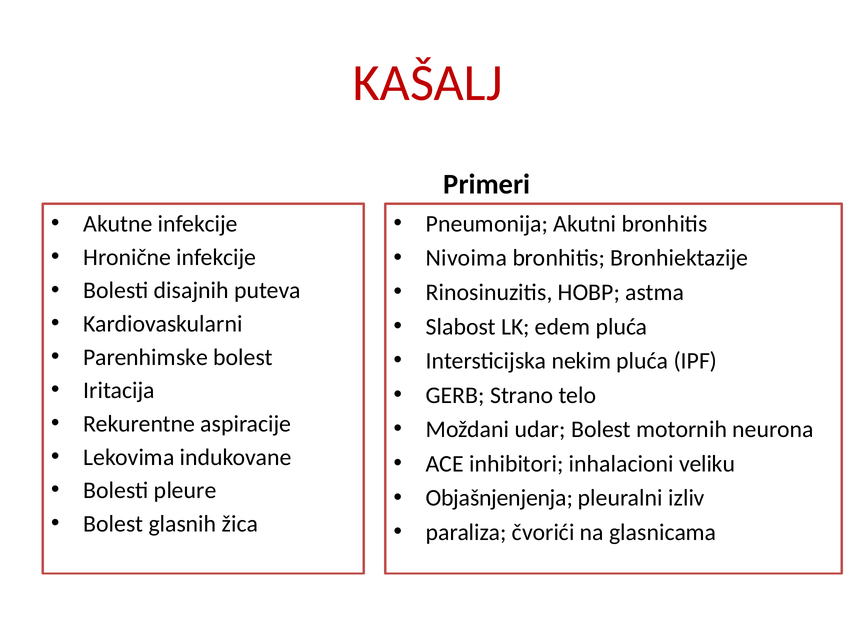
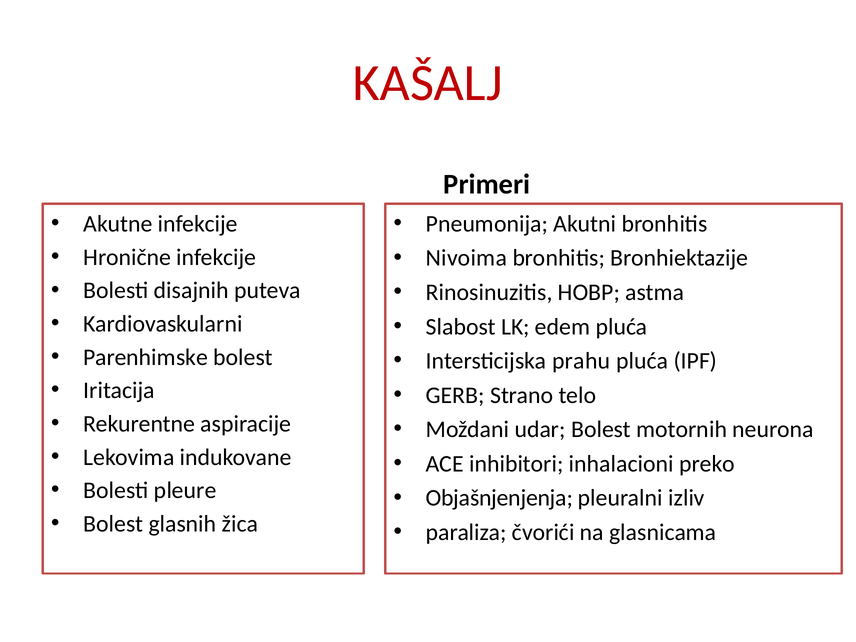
nekim: nekim -> prahu (581, 361)
veliku: veliku -> preko (707, 464)
